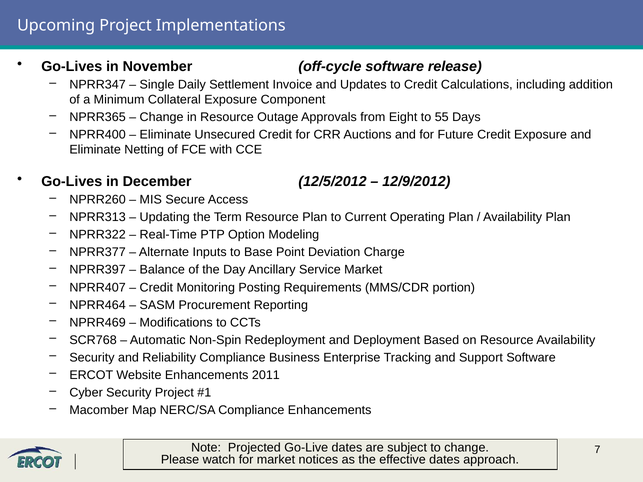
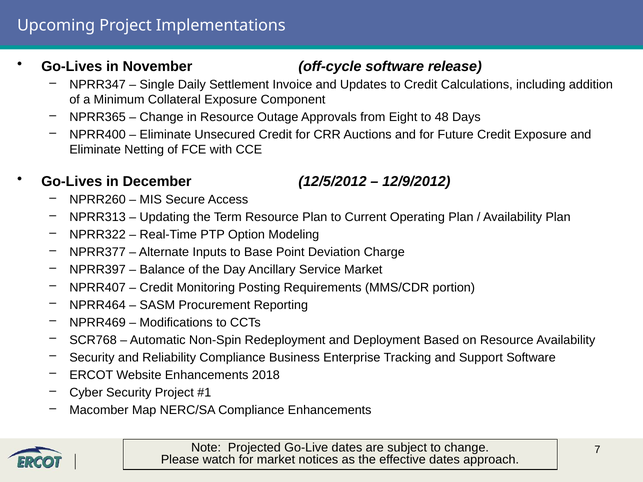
55: 55 -> 48 (442, 117)
2011: 2011 -> 2018 (266, 375)
